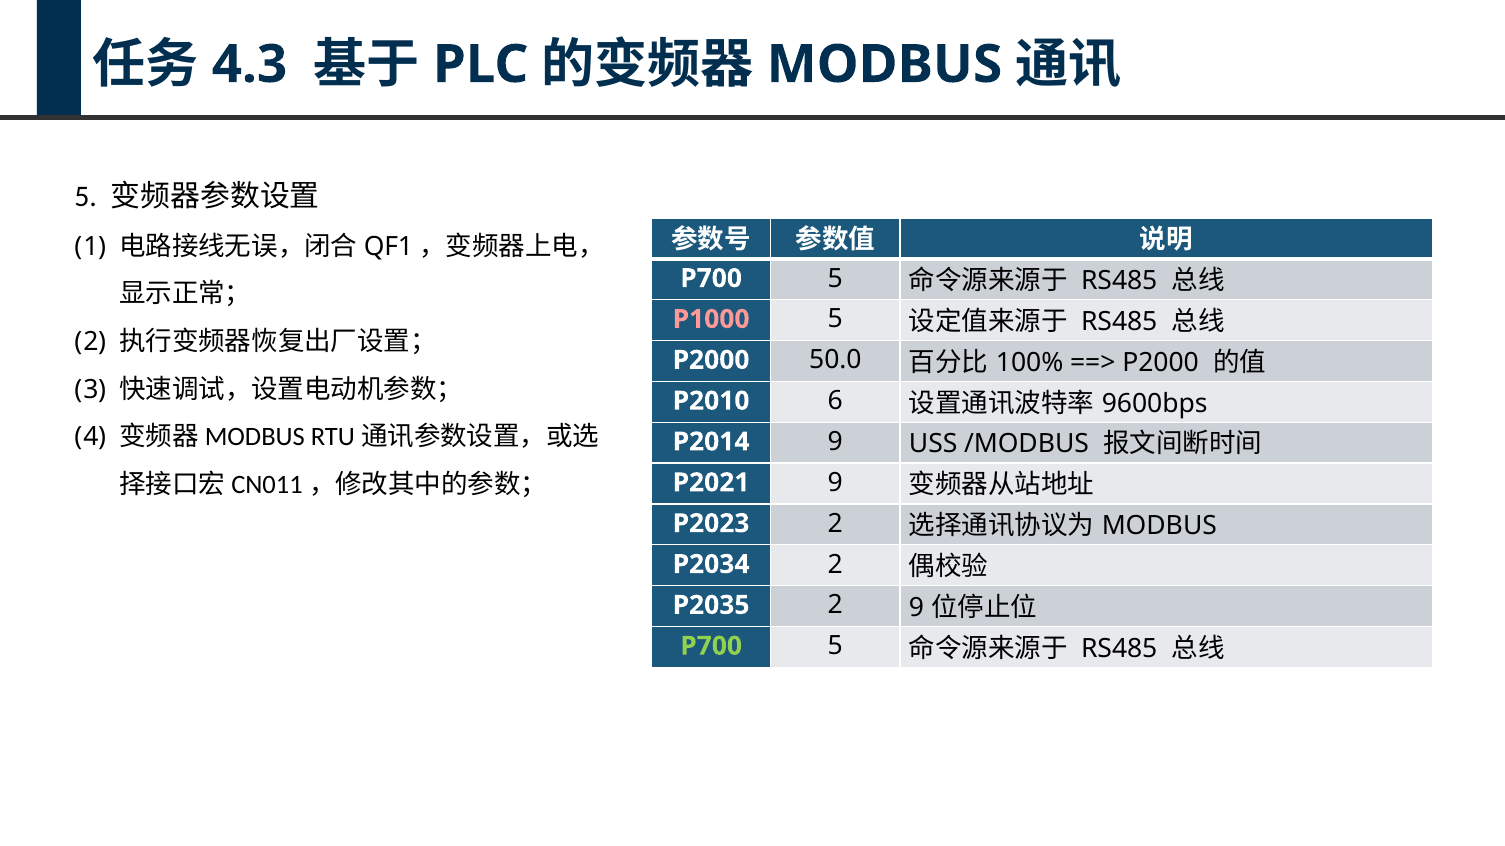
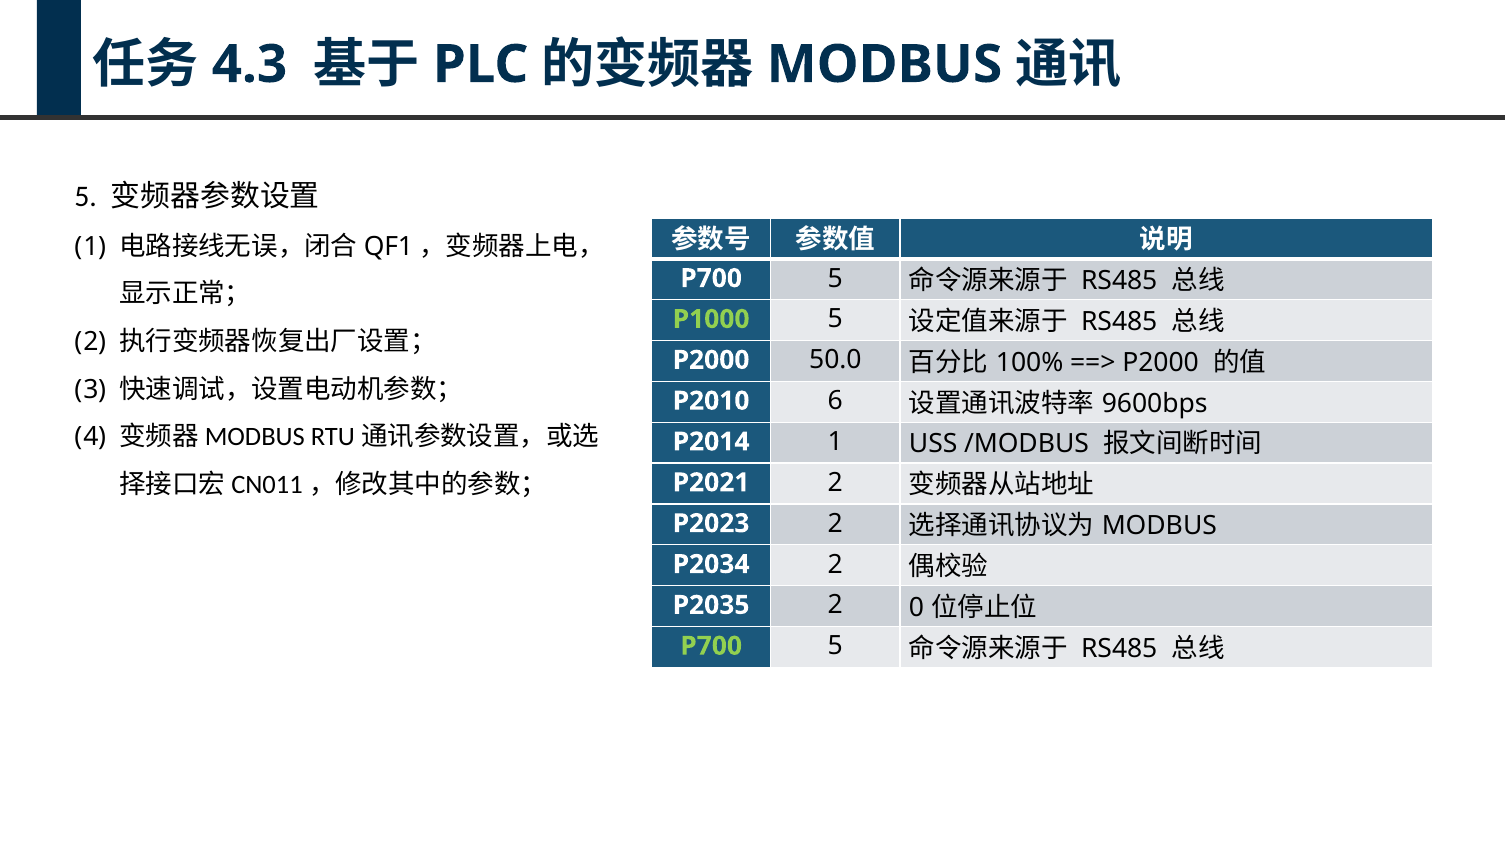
P1000 colour: pink -> light green (711, 319)
P2014 9: 9 -> 1 (835, 442)
P2021 9: 9 -> 2 (835, 483)
2 9: 9 -> 0 (917, 608)
